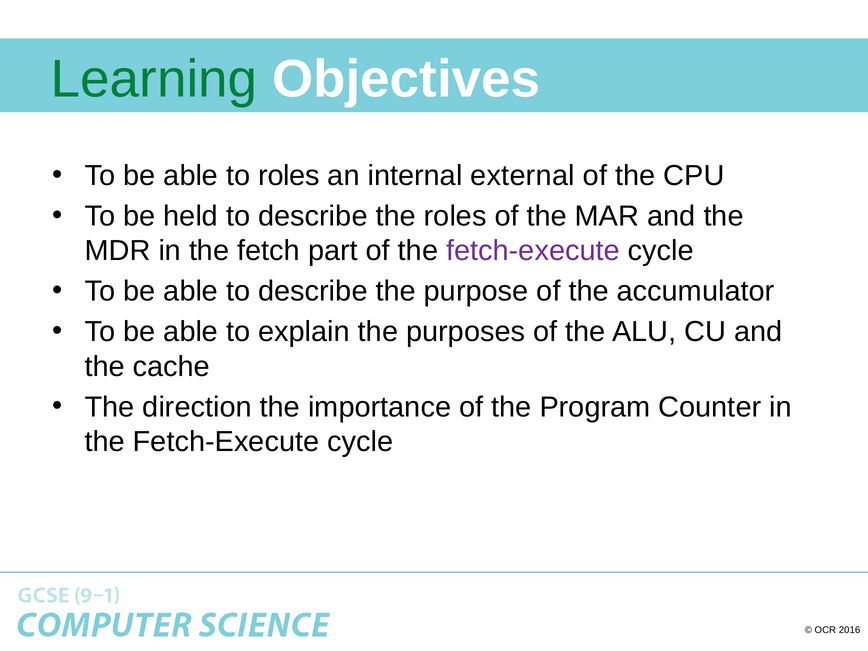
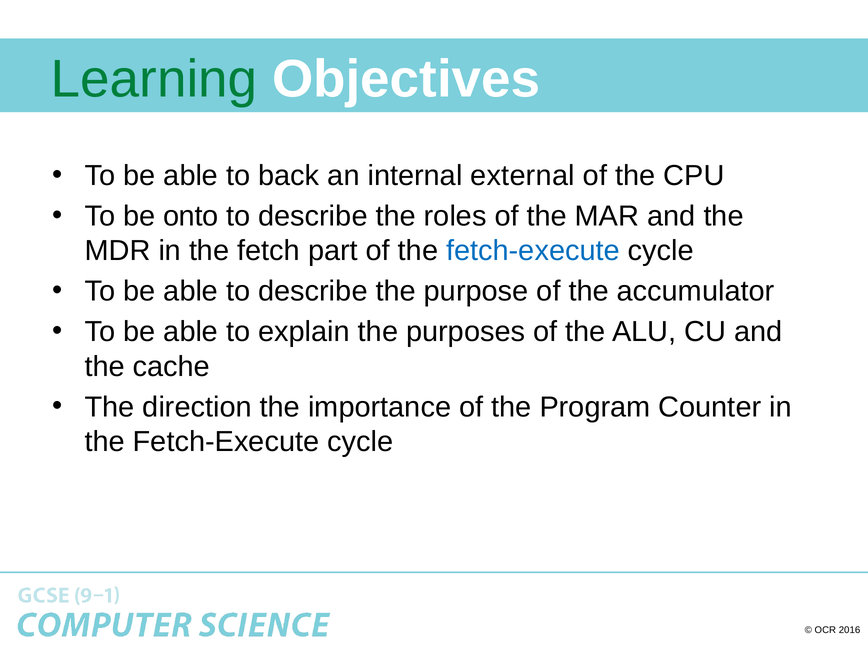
to roles: roles -> back (289, 176)
held: held -> onto (191, 216)
fetch-execute colour: purple -> blue (533, 251)
